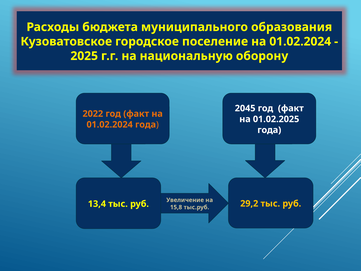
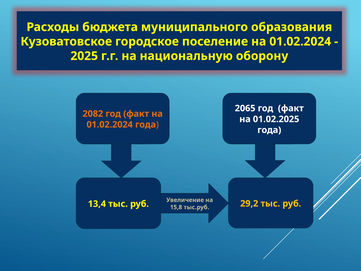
2045: 2045 -> 2065 (245, 108)
2022: 2022 -> 2082 (93, 114)
